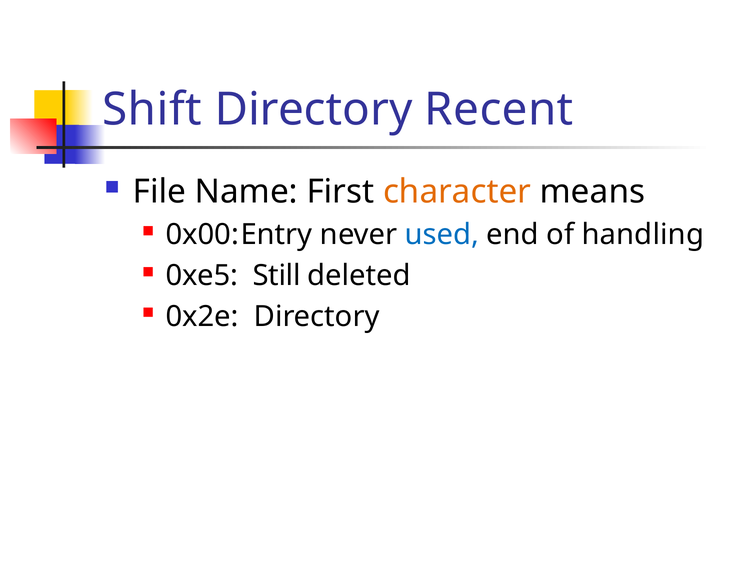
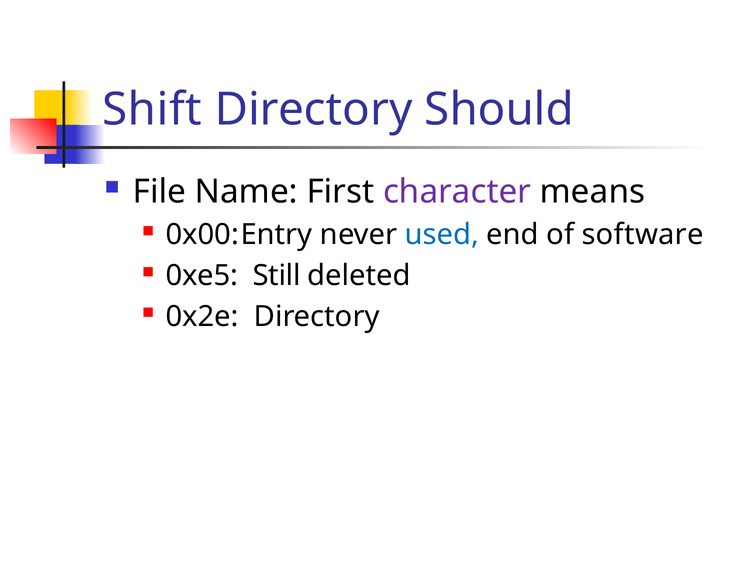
Recent: Recent -> Should (499, 110)
character colour: orange -> purple (457, 192)
handling: handling -> software (643, 235)
